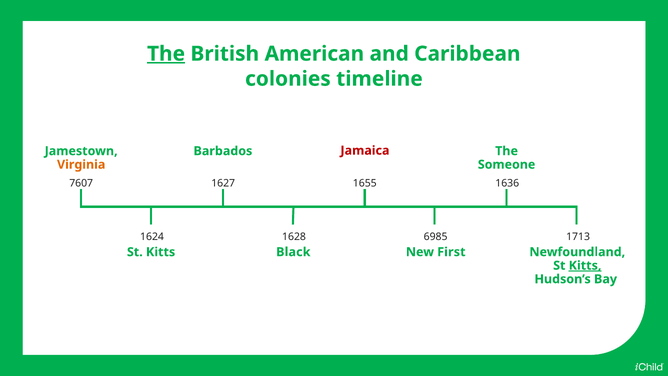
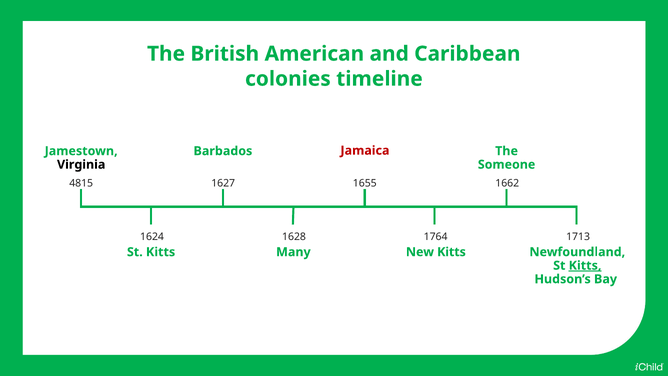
The underline: present -> none (166, 54)
Virginia colour: orange -> black (81, 164)
7607: 7607 -> 4815 (81, 183)
1636: 1636 -> 1662 (507, 183)
6985: 6985 -> 1764 (436, 236)
Black: Black -> Many (293, 252)
New First: First -> Kitts (451, 252)
